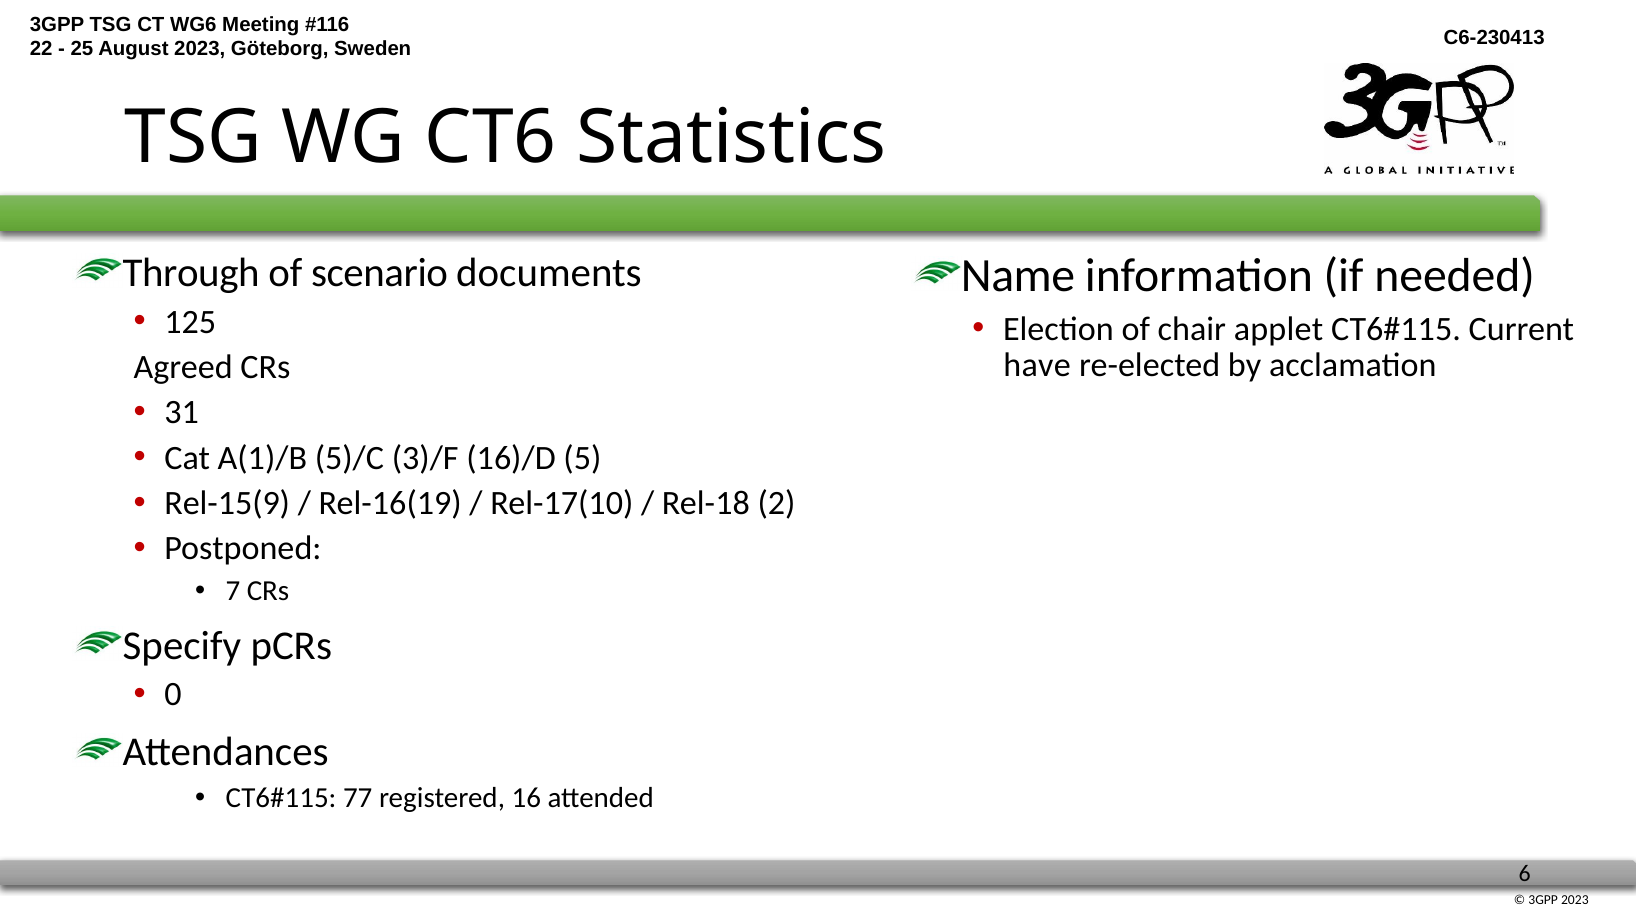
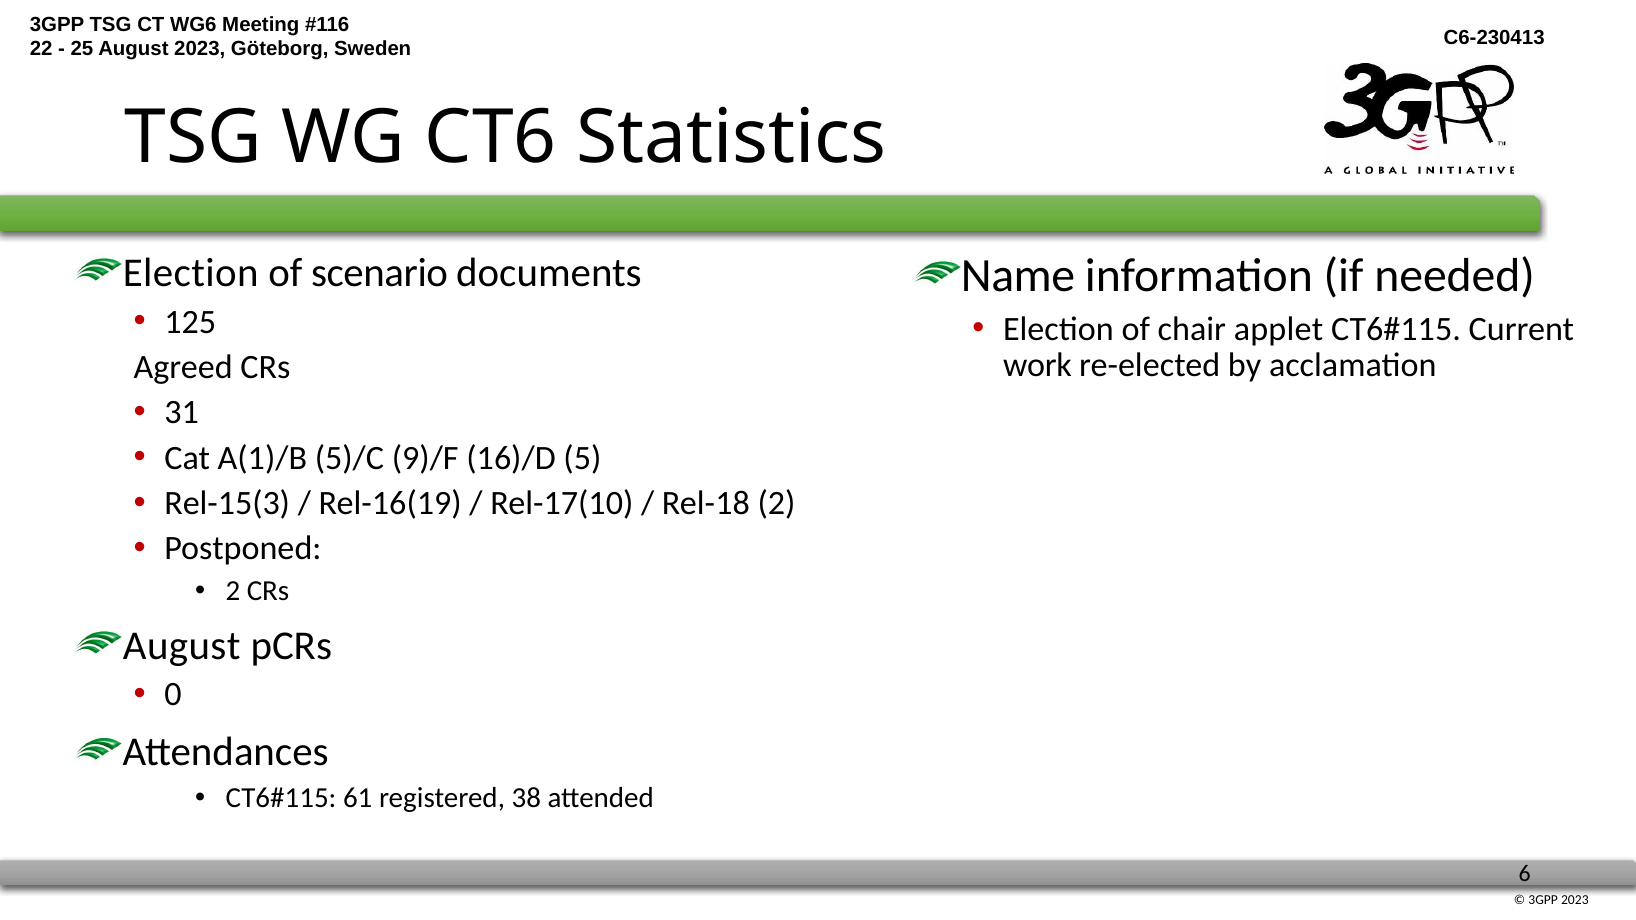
Through: Through -> Election (191, 273)
have: have -> work (1037, 366)
3)/F: 3)/F -> 9)/F (425, 458)
Rel-15(9: Rel-15(9 -> Rel-15(3 (227, 503)
7: 7 -> 2 (233, 591)
Specify: Specify -> August (182, 646)
77: 77 -> 61 (358, 799)
16: 16 -> 38 (526, 799)
